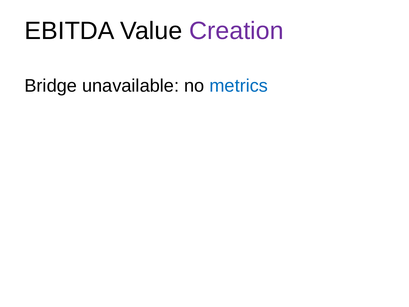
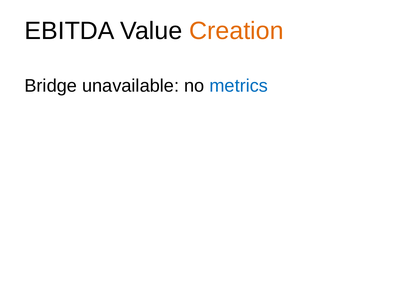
Creation colour: purple -> orange (236, 31)
